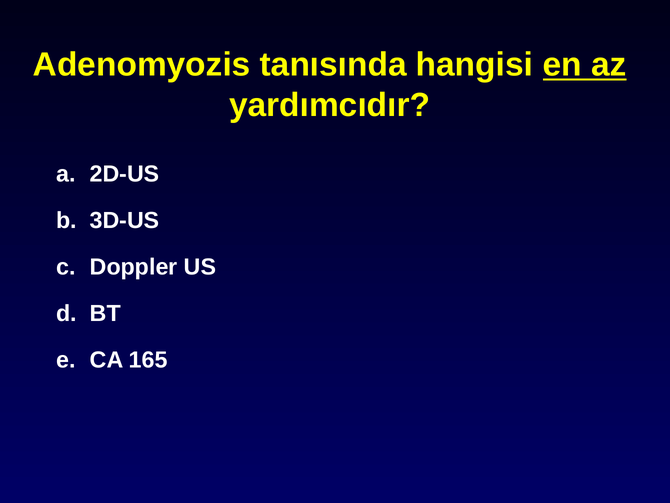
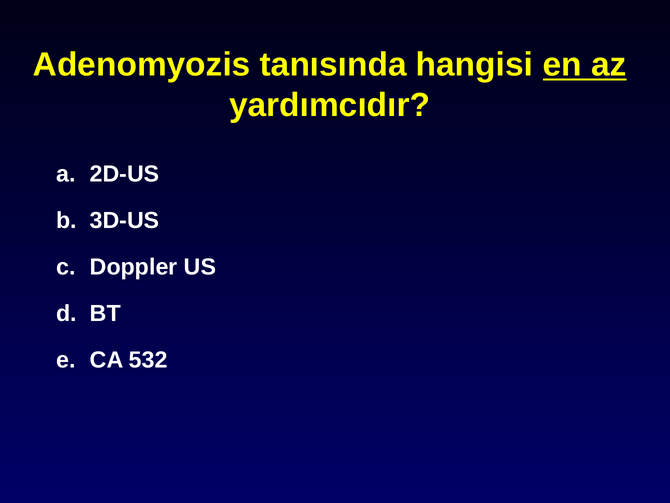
165: 165 -> 532 (148, 360)
